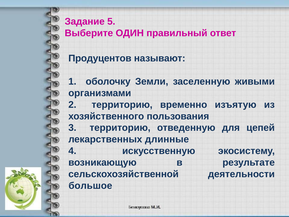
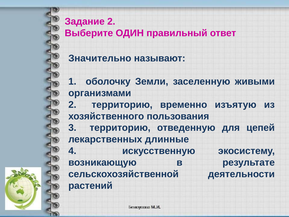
Задание 5: 5 -> 2 (111, 21)
Продуцентов: Продуцентов -> Значительно (100, 58)
большое: большое -> растений (90, 185)
